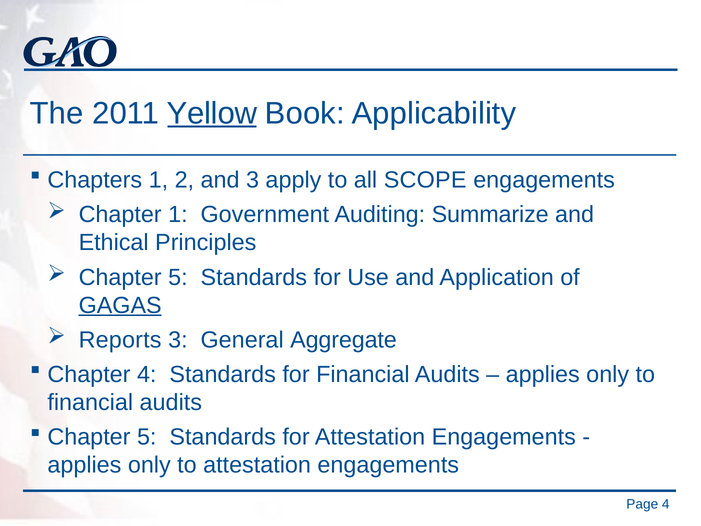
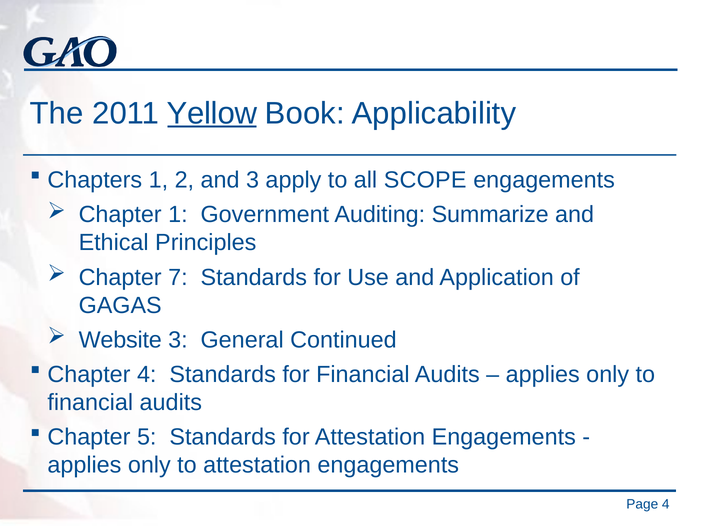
5: 5 -> 7 (178, 277)
GAGAS underline: present -> none (120, 305)
Reports: Reports -> Website (120, 340)
Aggregate: Aggregate -> Continued (343, 340)
